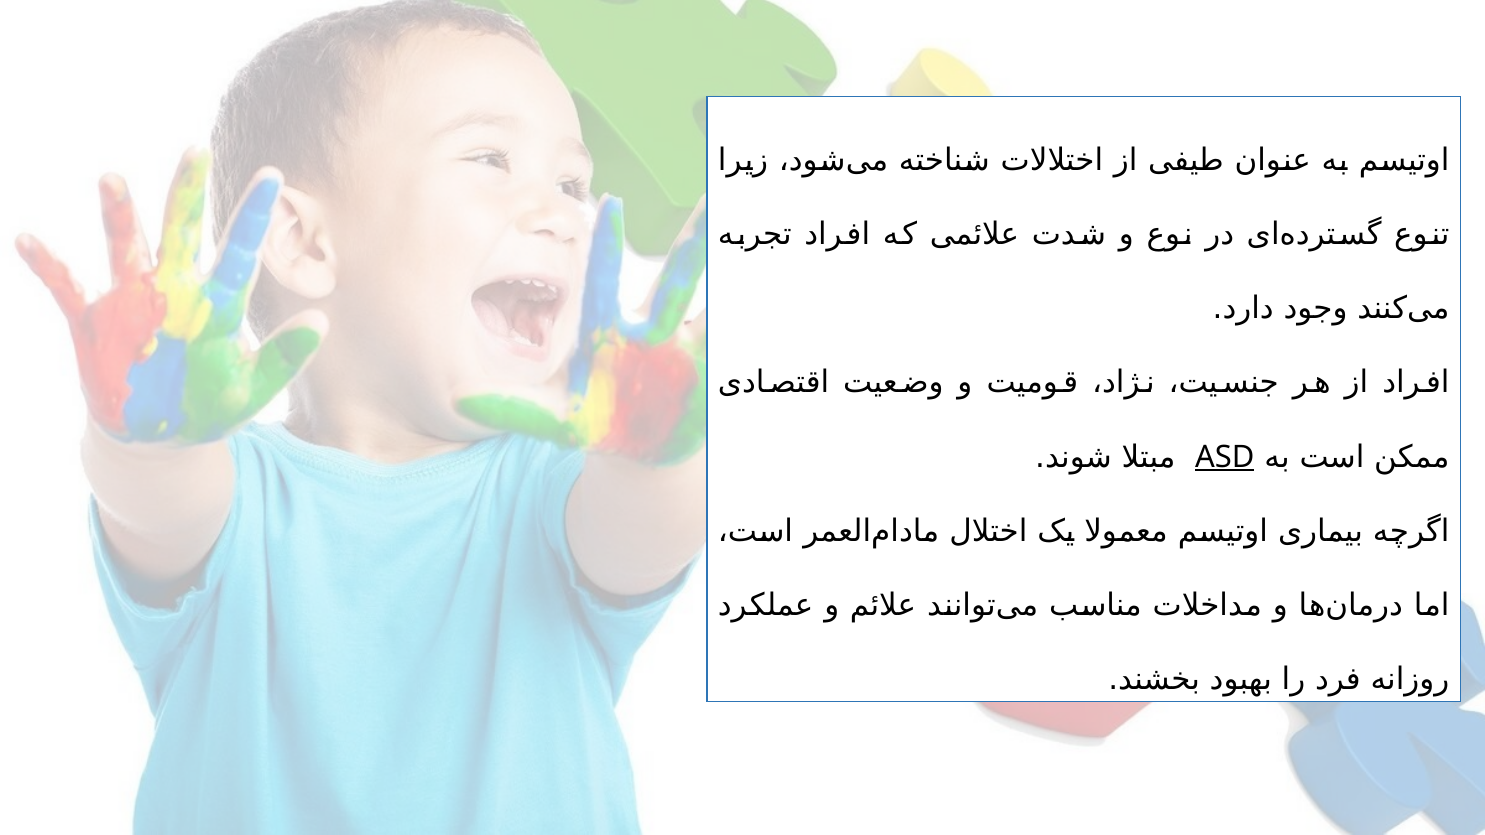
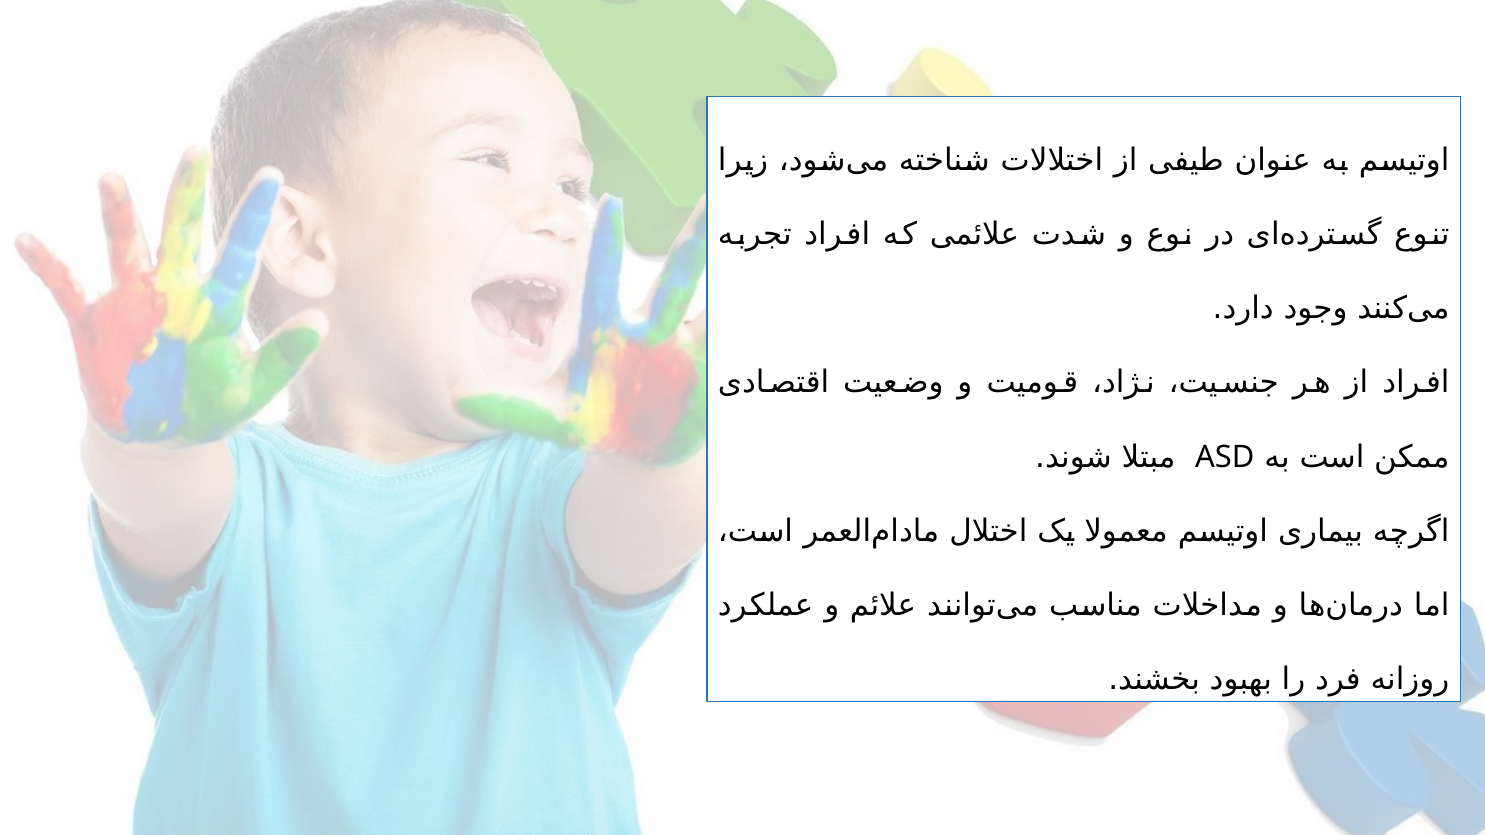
ASD underline: present -> none (1225, 457)
